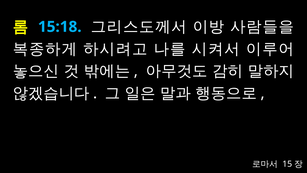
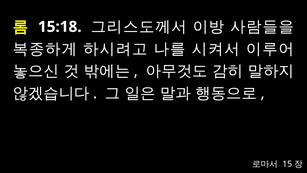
15:18 colour: light blue -> white (60, 27)
